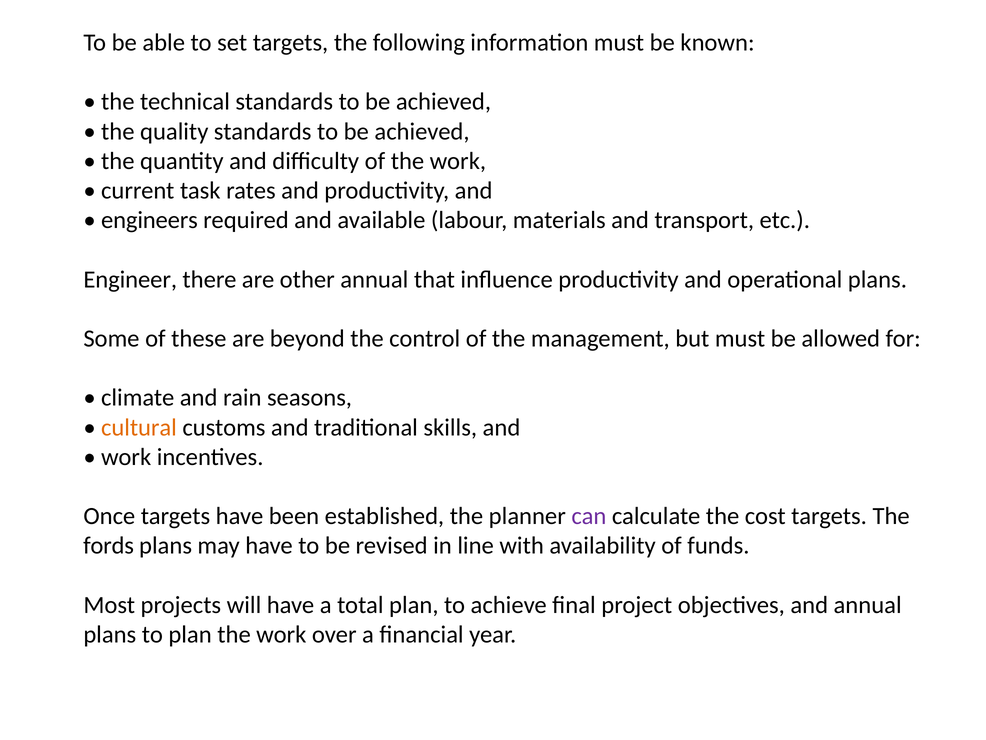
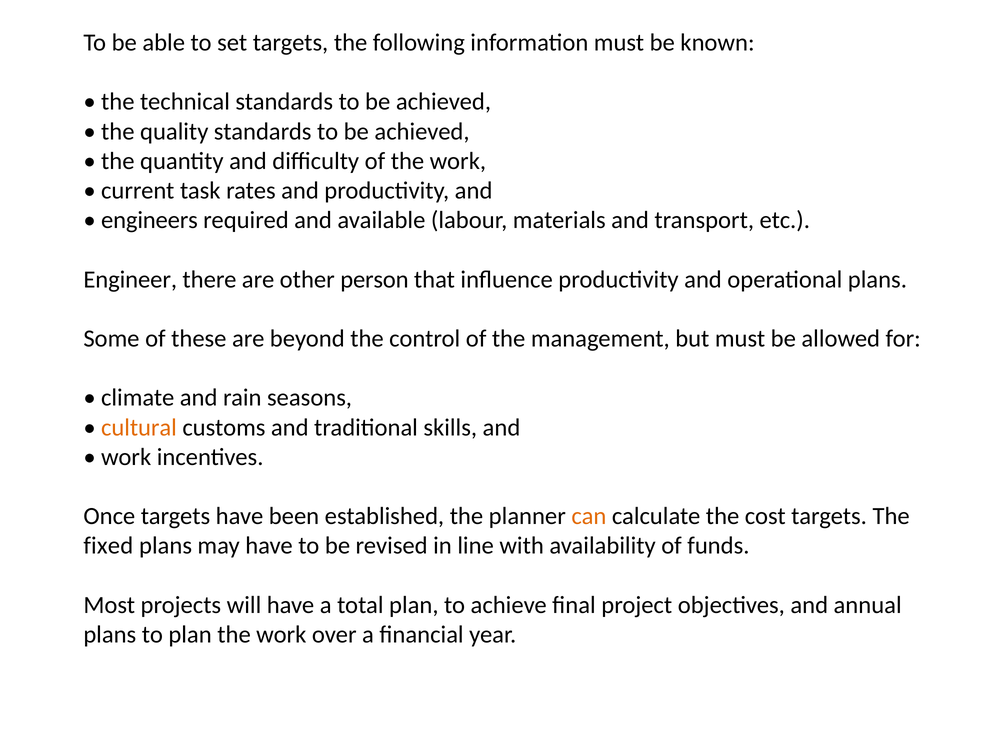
other annual: annual -> person (374, 279)
can colour: purple -> orange (589, 516)
fords: fords -> fixed (108, 545)
